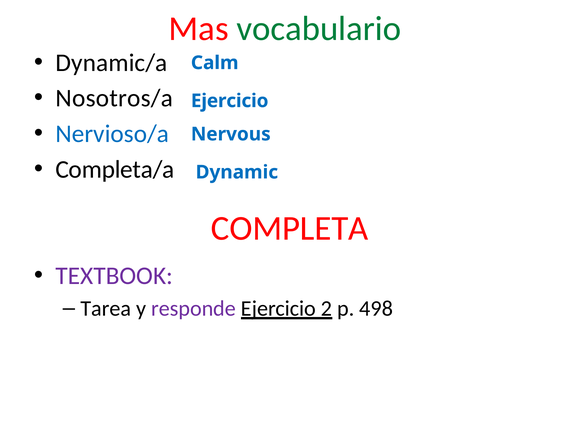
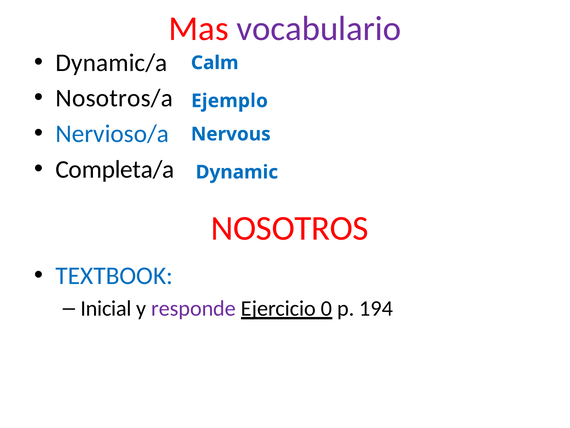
vocabulario colour: green -> purple (319, 29)
Ejercicio: Ejercicio -> Ejemplo (229, 101)
COMPLETA: COMPLETA -> NOSOTROS (290, 228)
TEXTBOOK colour: purple -> blue (114, 276)
Tarea: Tarea -> Inicial (106, 308)
2: 2 -> 0 (326, 308)
498: 498 -> 194 (376, 308)
